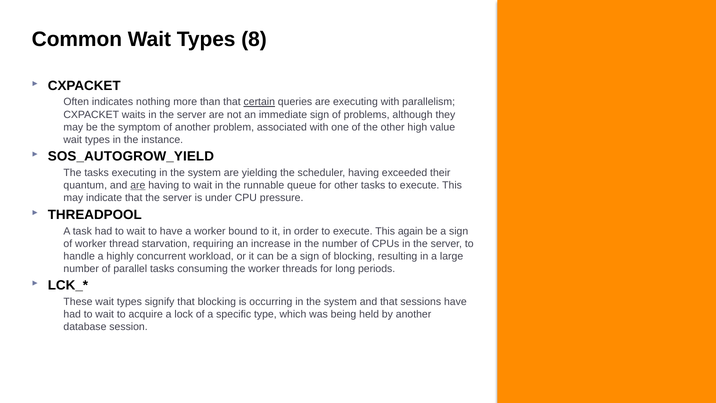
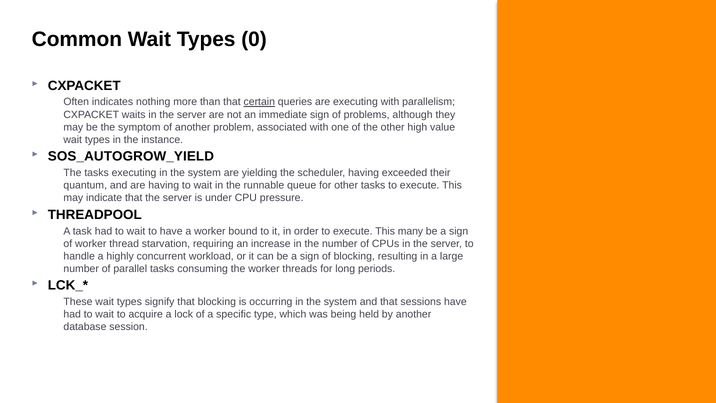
8: 8 -> 0 (254, 39)
are underline: present -> none (138, 185)
again: again -> many (410, 231)
